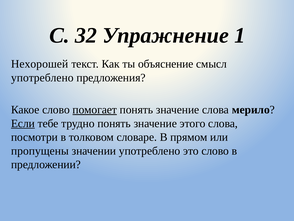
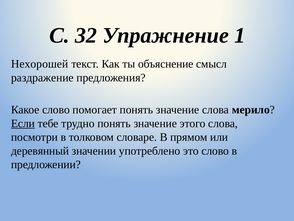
употреблено: употреблено -> раздражение (42, 77)
помогает underline: present -> none (95, 109)
пропущены: пропущены -> деревянный (40, 151)
